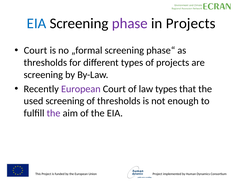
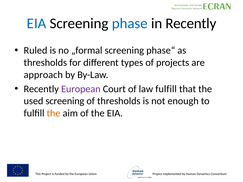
phase colour: purple -> blue (130, 24)
in Projects: Projects -> Recently (191, 24)
Court: Court -> Ruled (36, 51)
screening: screening -> approach (43, 75)
law types: types -> fulfill (166, 89)
the colour: purple -> orange (54, 113)
